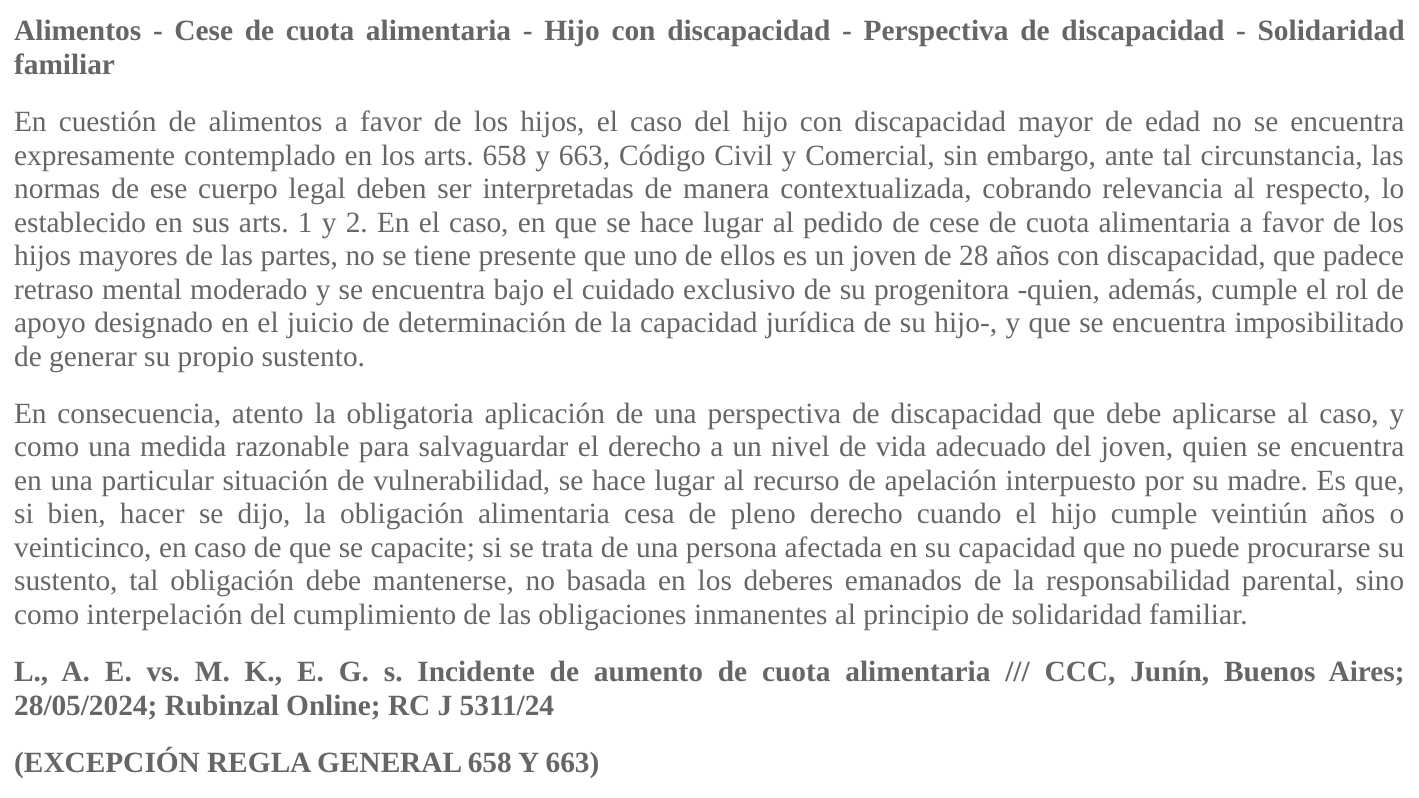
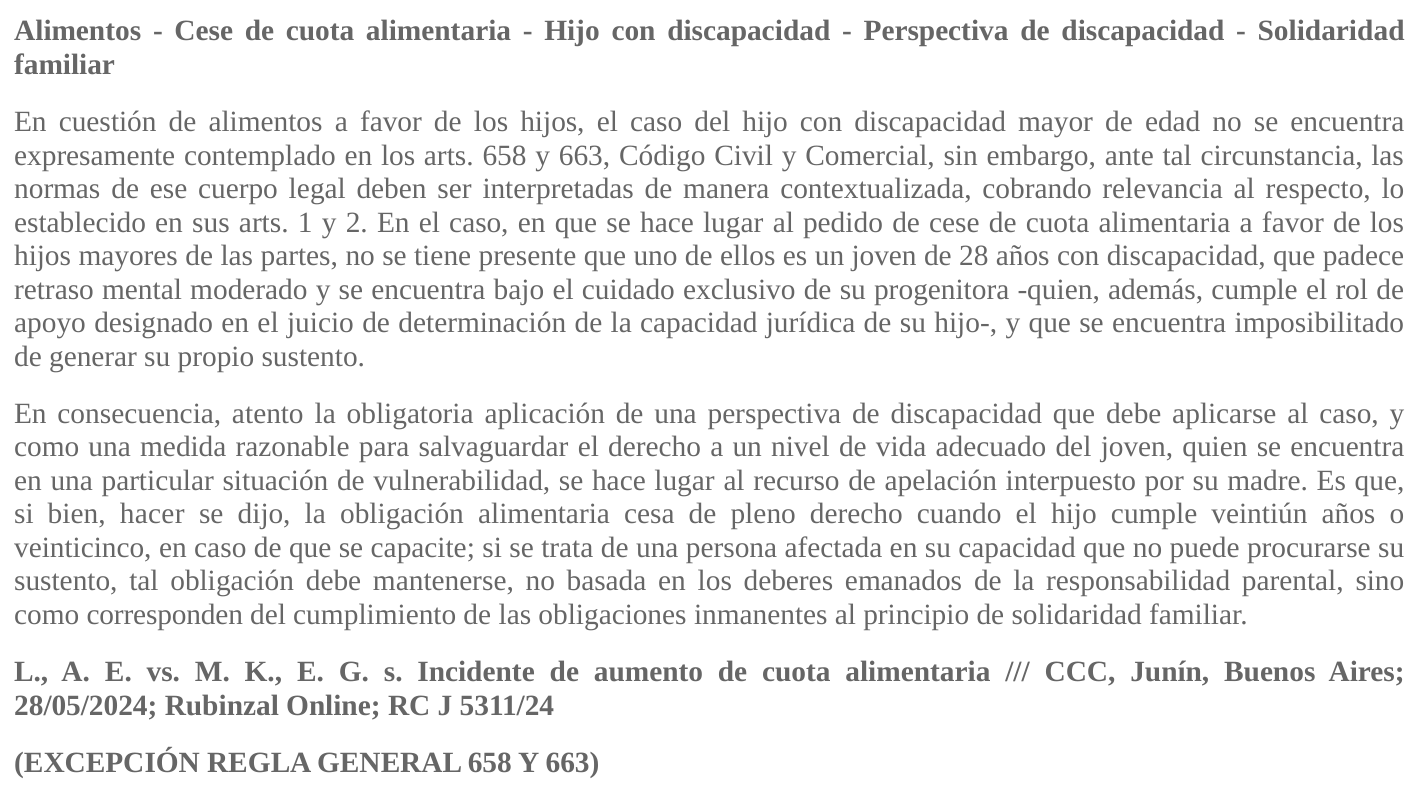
interpelación: interpelación -> corresponden (165, 615)
